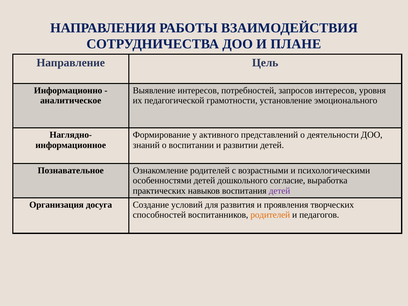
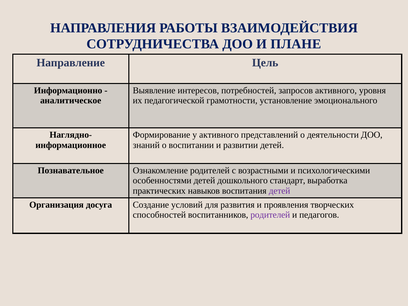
запросов интересов: интересов -> активного (336, 91)
согласие: согласие -> стандарт (288, 181)
родителей colour: orange -> purple (270, 215)
